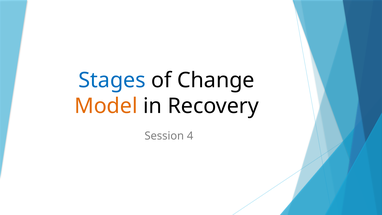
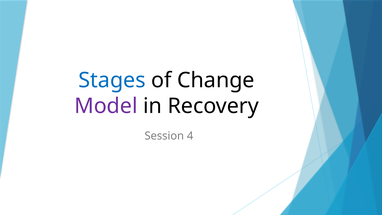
Model colour: orange -> purple (106, 106)
